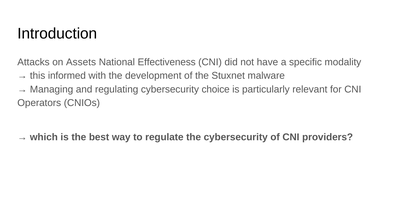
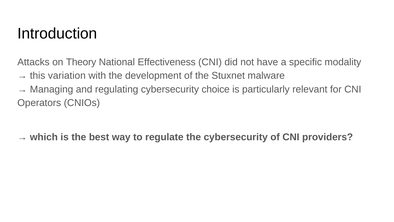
Assets: Assets -> Theory (81, 62)
informed: informed -> variation (67, 76)
